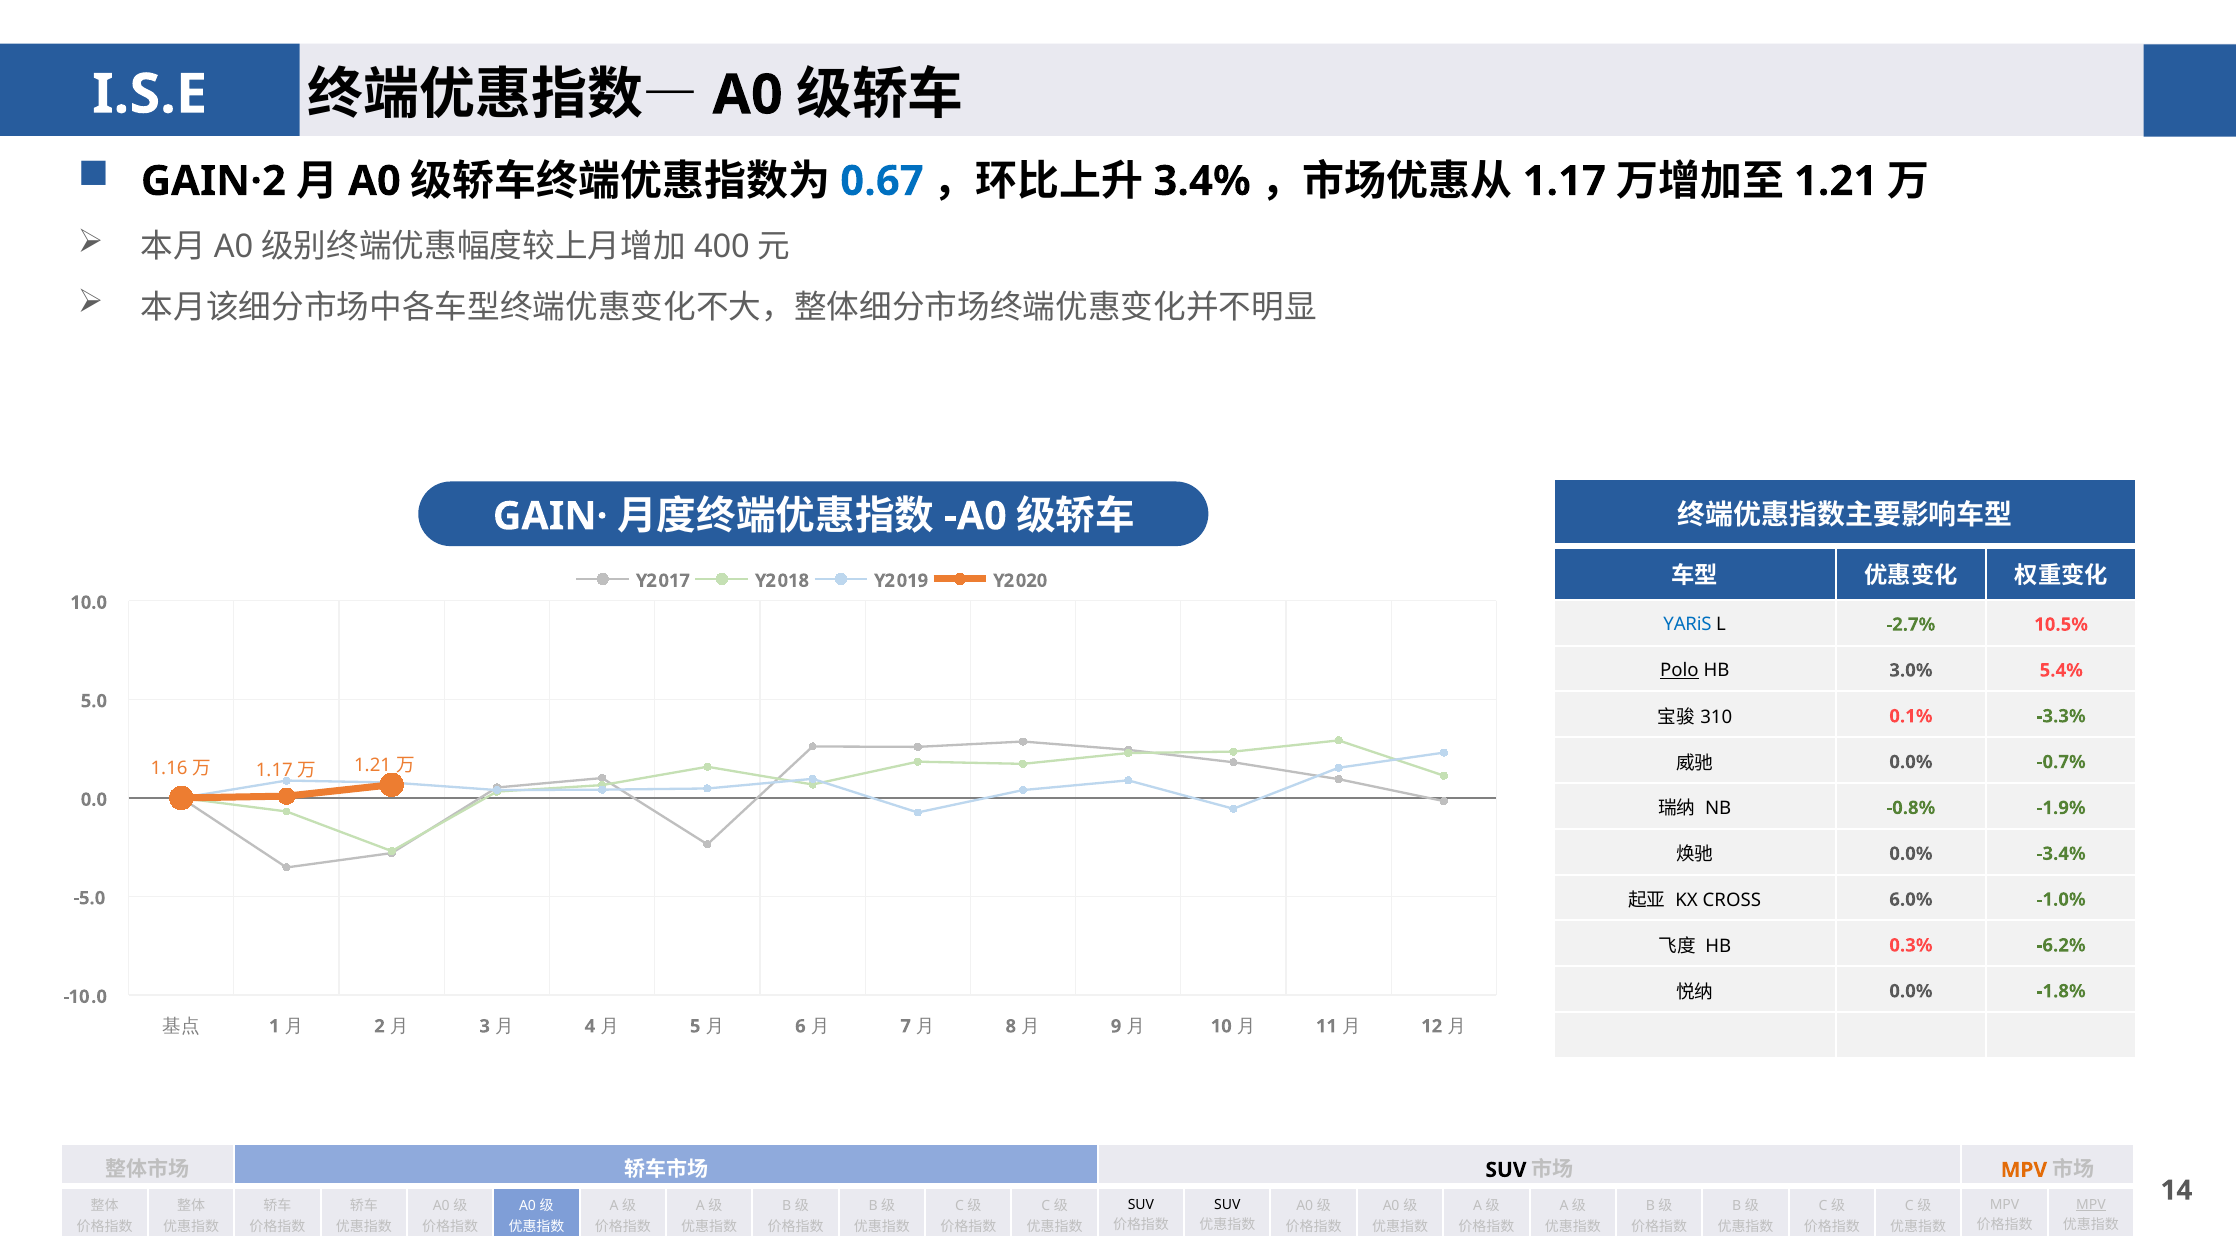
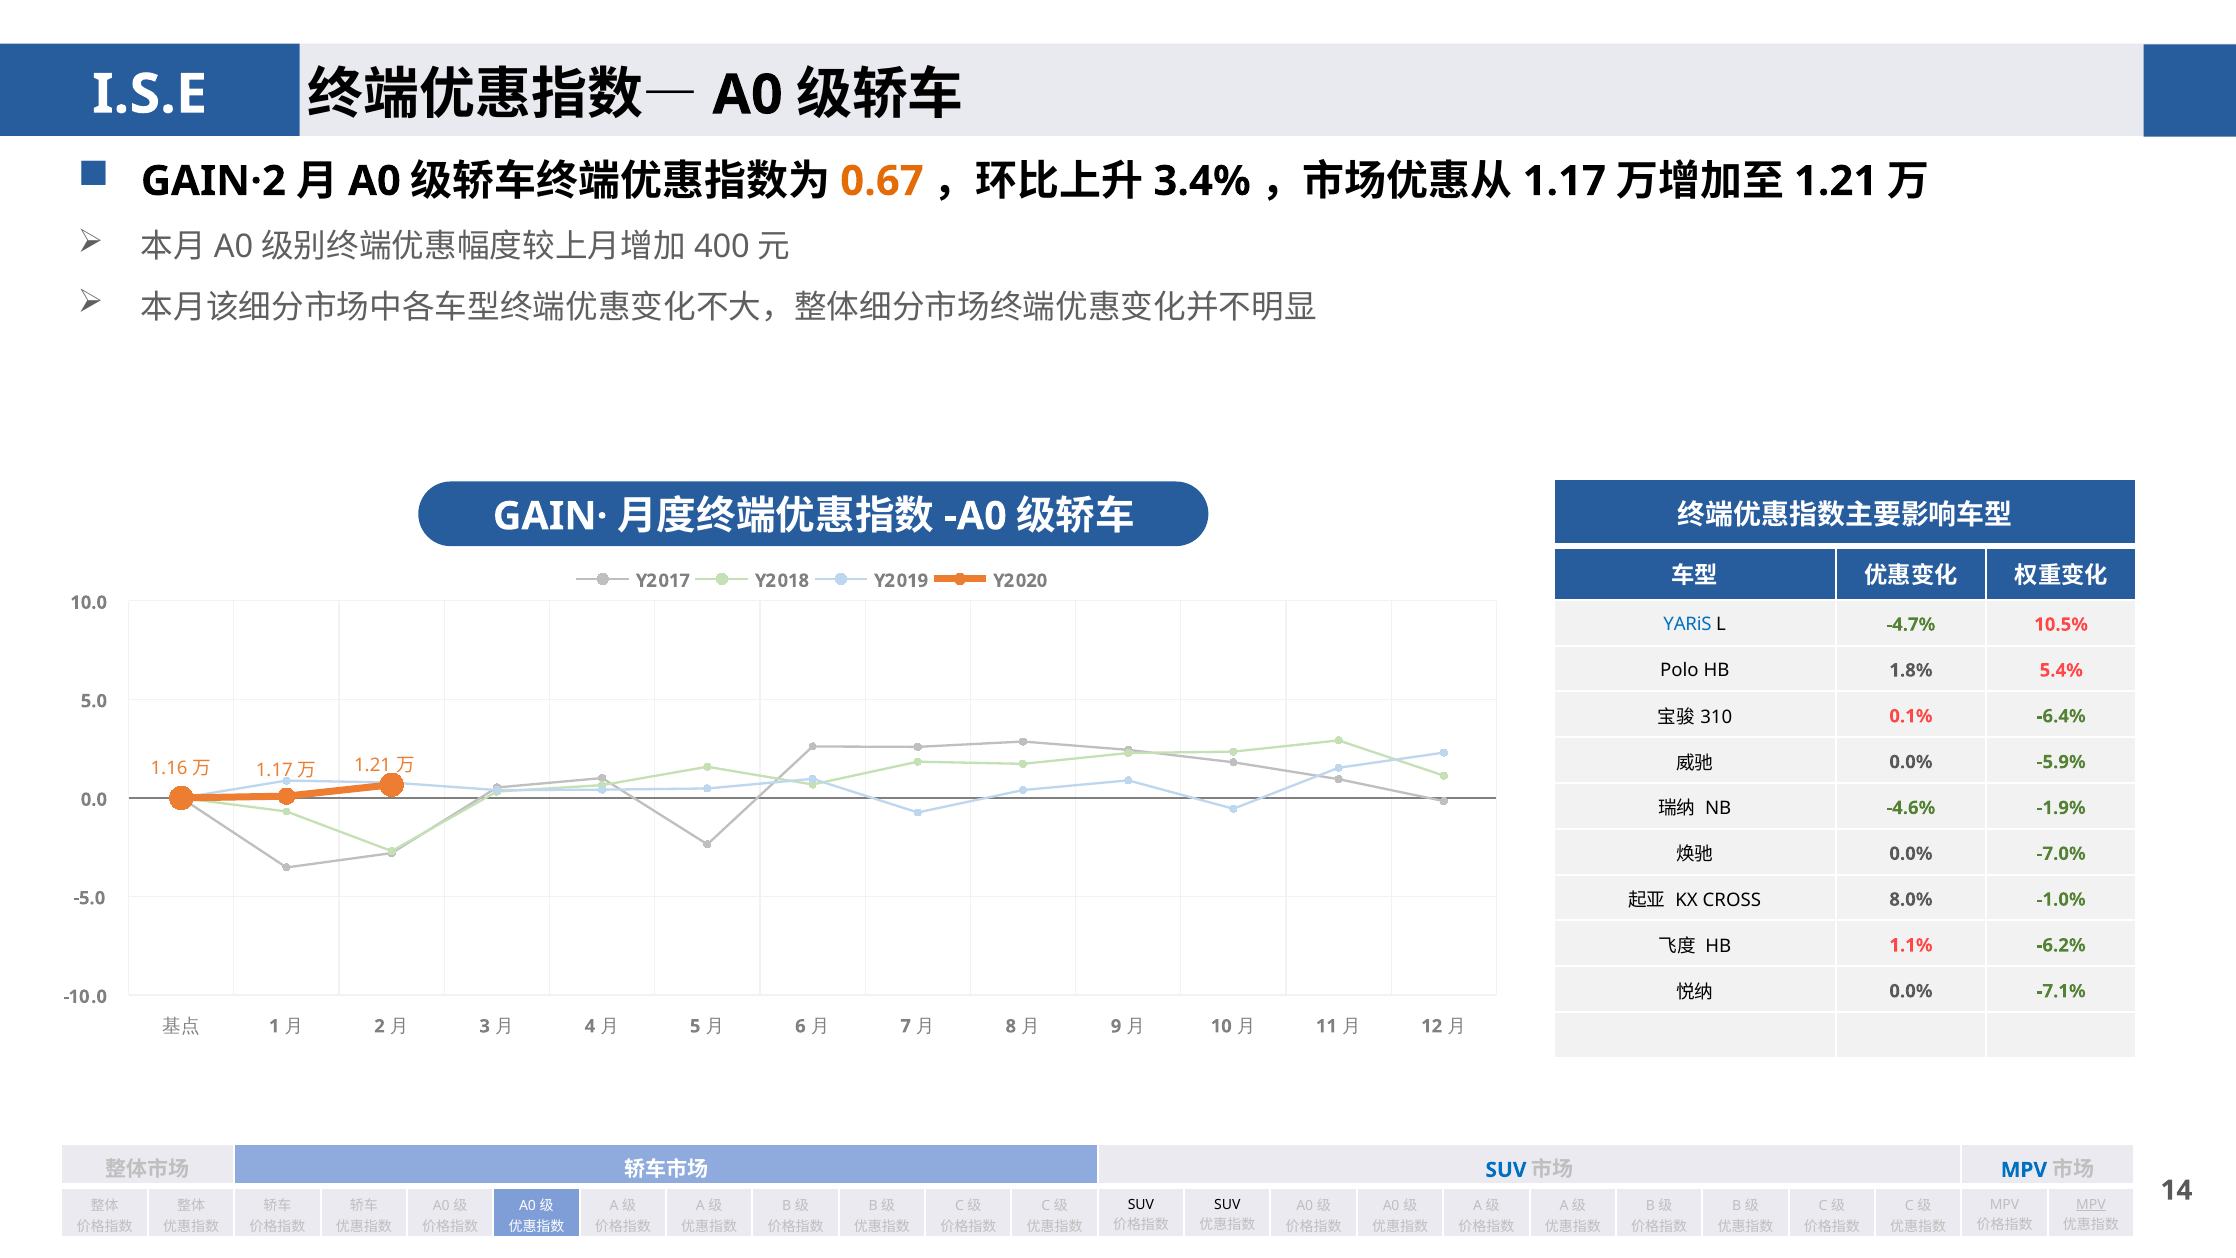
0.67 colour: blue -> orange (882, 181)
-2.7%: -2.7% -> -4.7% (1911, 624)
Polo underline: present -> none (1679, 670)
3.0%: 3.0% -> 1.8% (1911, 670)
-3.3%: -3.3% -> -6.4% (2061, 716)
-0.7%: -0.7% -> -5.9% (2061, 762)
-0.8%: -0.8% -> -4.6% (1911, 808)
-3.4%: -3.4% -> -7.0% (2061, 854)
6.0%: 6.0% -> 8.0% (1911, 899)
0.3%: 0.3% -> 1.1% (1911, 945)
-1.8%: -1.8% -> -7.1% (2061, 991)
SUV colour: black -> blue (1506, 1170)
MPV colour: orange -> blue (2024, 1170)
